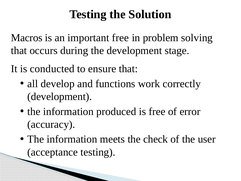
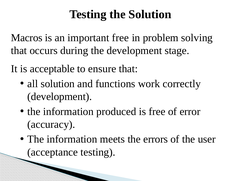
conducted: conducted -> acceptable (52, 69)
all develop: develop -> solution (58, 84)
check: check -> errors (156, 139)
